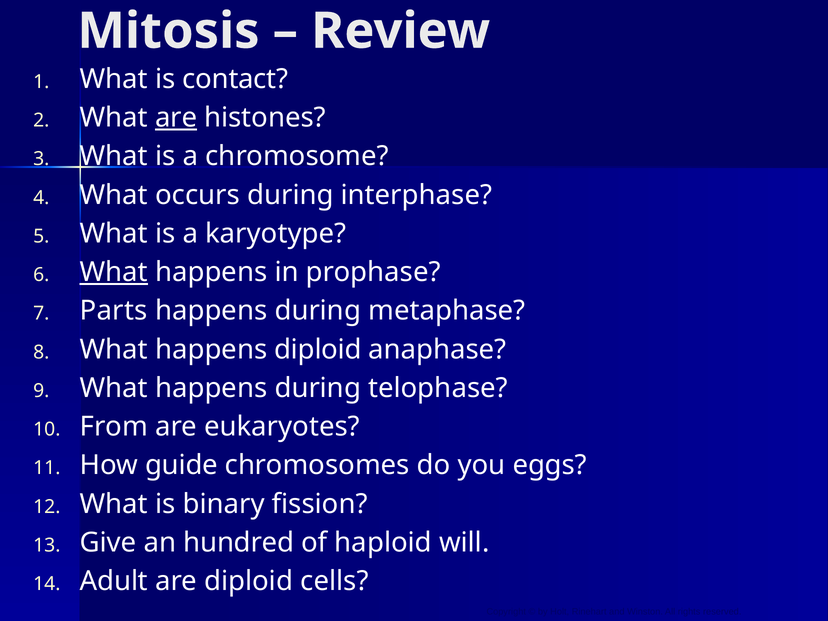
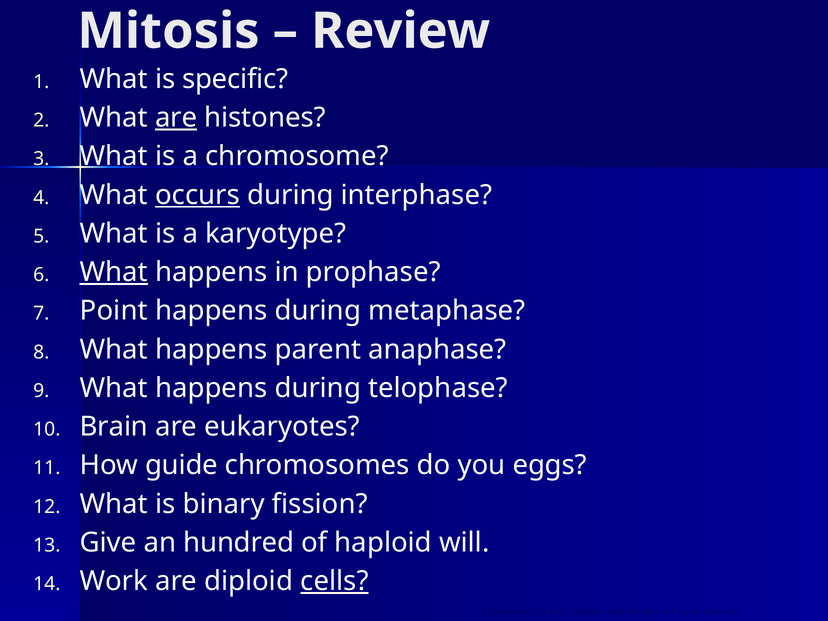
contact: contact -> specific (235, 79)
occurs underline: none -> present (198, 195)
Parts: Parts -> Point (114, 311)
happens diploid: diploid -> parent (318, 349)
From: From -> Brain (114, 427)
Adult: Adult -> Work (114, 581)
cells underline: none -> present (334, 581)
